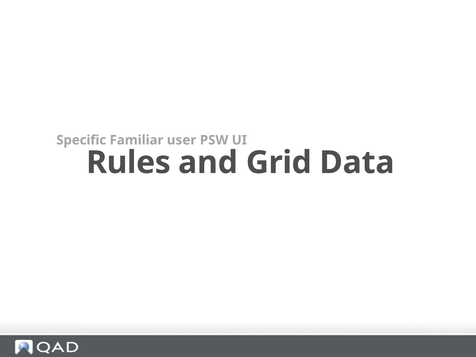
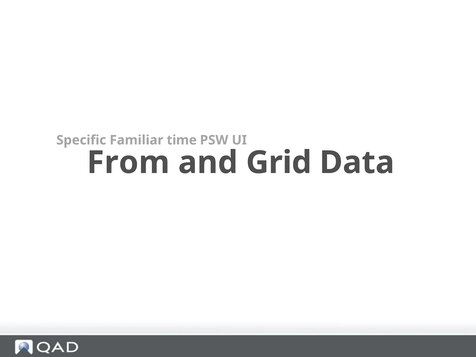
user: user -> time (182, 140)
Rules: Rules -> From (128, 163)
